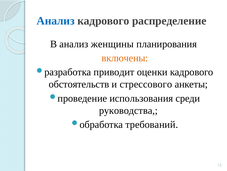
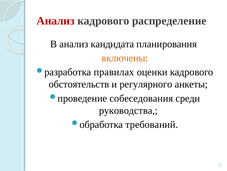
Анализ colour: blue -> red (56, 21)
женщины: женщины -> кандидата (112, 44)
приводит: приводит -> правилах (114, 72)
стрессового: стрессового -> регулярного (146, 84)
использования: использования -> собеседования (141, 98)
